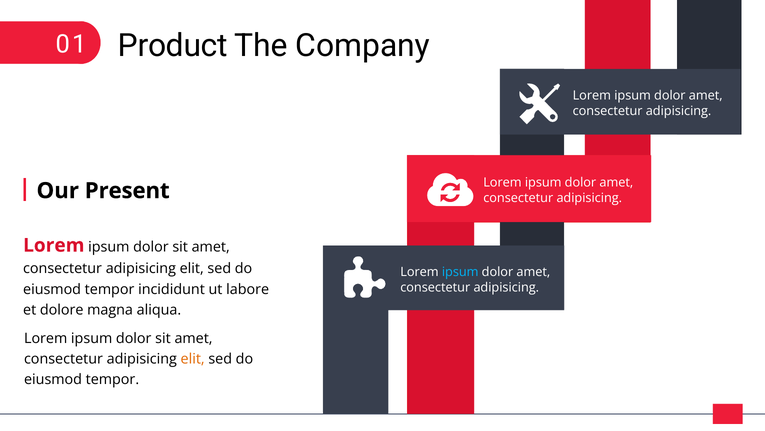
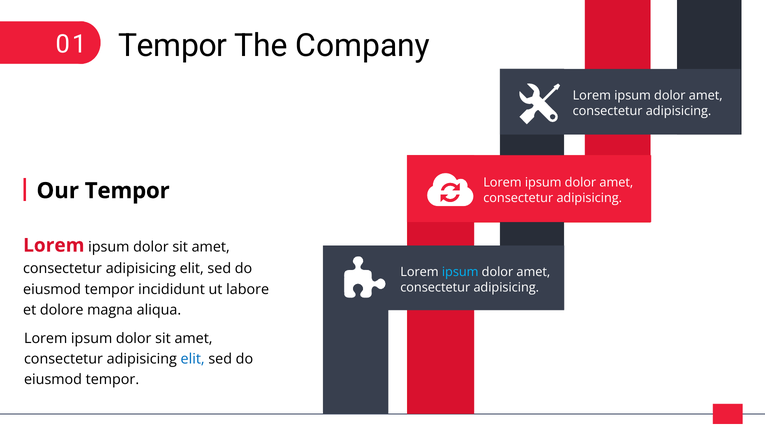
01 Product: Product -> Tempor (173, 46)
Our Present: Present -> Tempor (127, 190)
elit colour: orange -> blue (193, 358)
